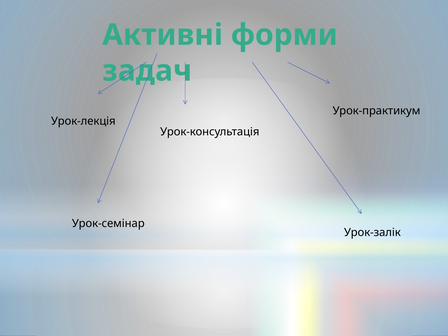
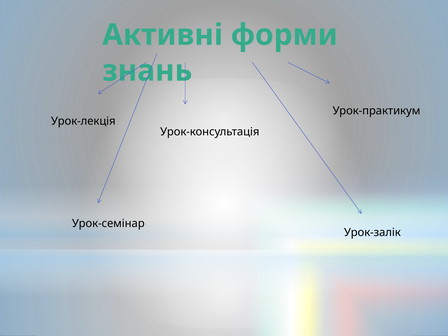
задач: задач -> знань (147, 71)
